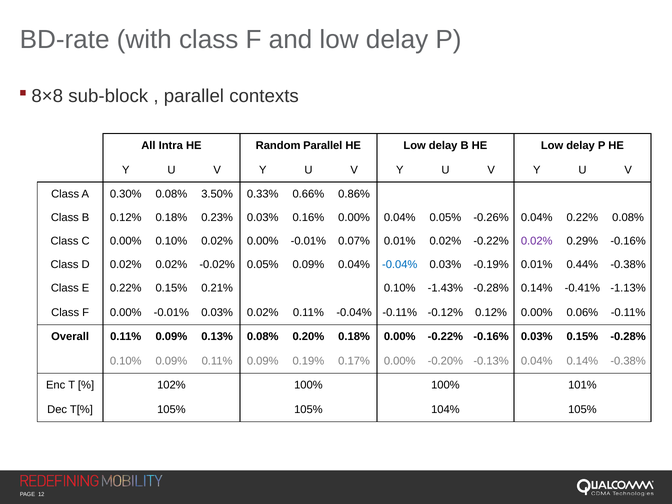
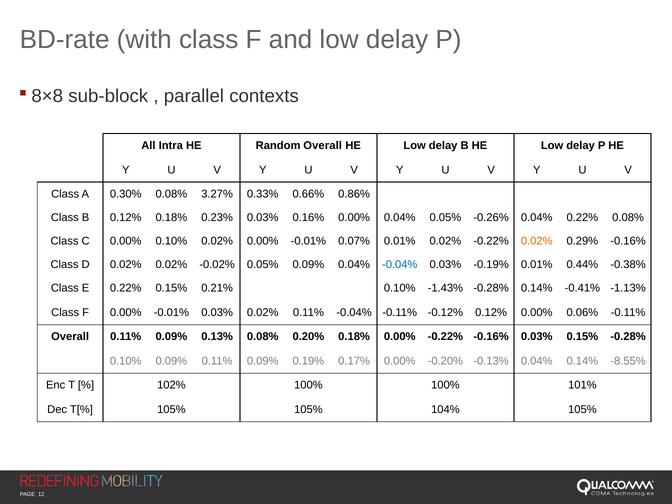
Random Parallel: Parallel -> Overall (323, 146)
3.50%: 3.50% -> 3.27% (217, 194)
0.02% colour: purple -> orange (537, 241)
0.14% -0.38%: -0.38% -> -8.55% (628, 361)
